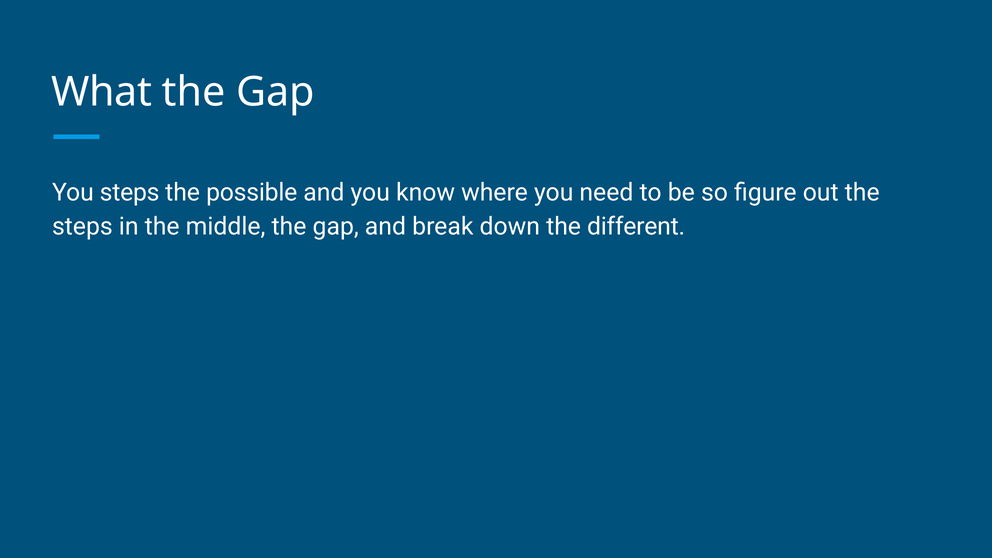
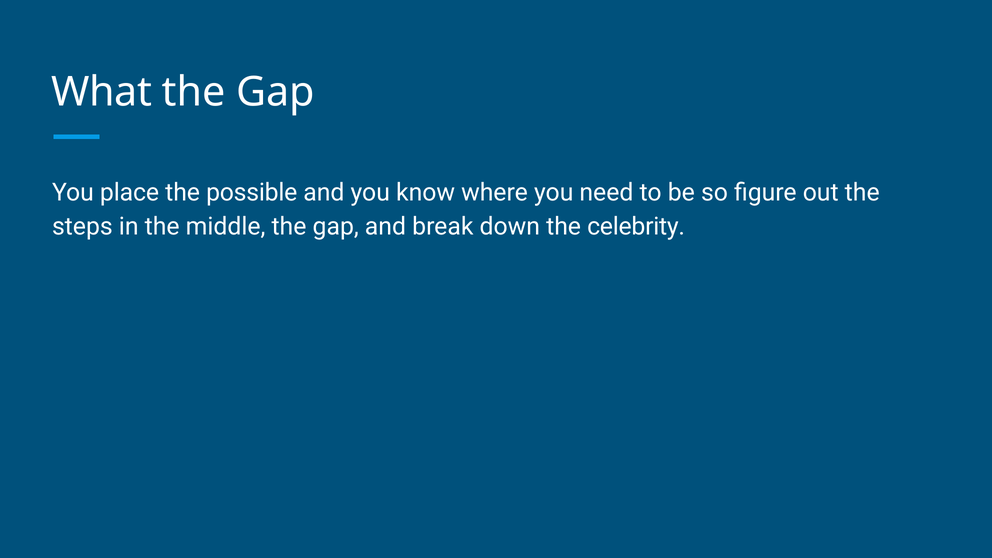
You steps: steps -> place (130, 193)
different: different -> celebrity (636, 227)
